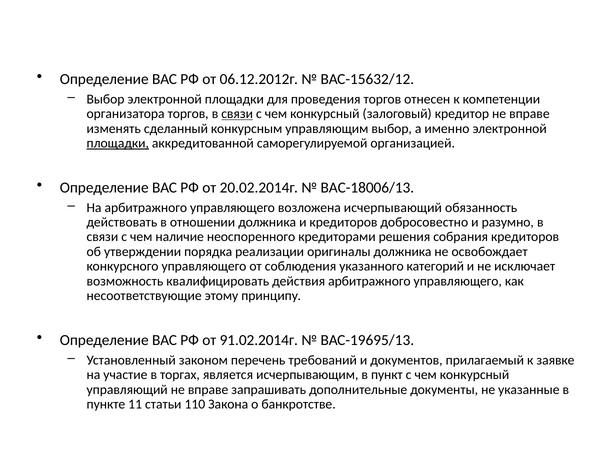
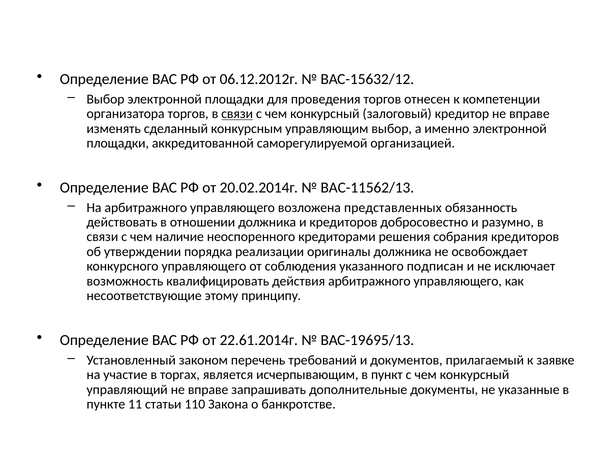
площадки underline: present -> none (118, 143)
ВАС-18006/13: ВАС-18006/13 -> ВАС-11562/13 (367, 187)
исчерпывающий: исчерпывающий -> представленных (393, 207)
категорий: категорий -> подписан (435, 266)
91.02.2014г: 91.02.2014г -> 22.61.2014г (259, 340)
